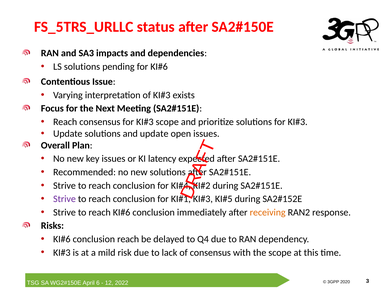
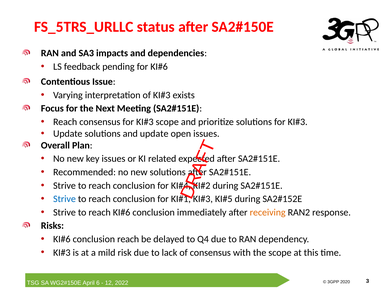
LS solutions: solutions -> feedback (82, 67)
latency: latency -> related (162, 159)
Strive colour: purple -> blue (64, 199)
